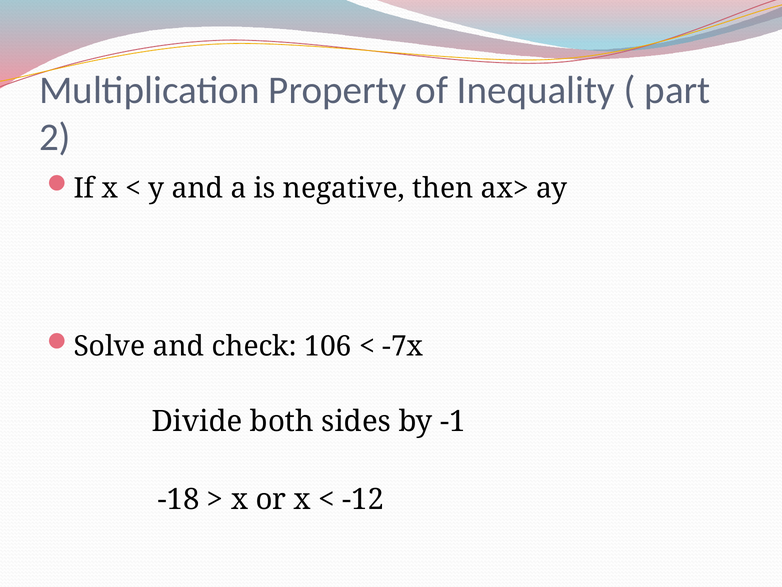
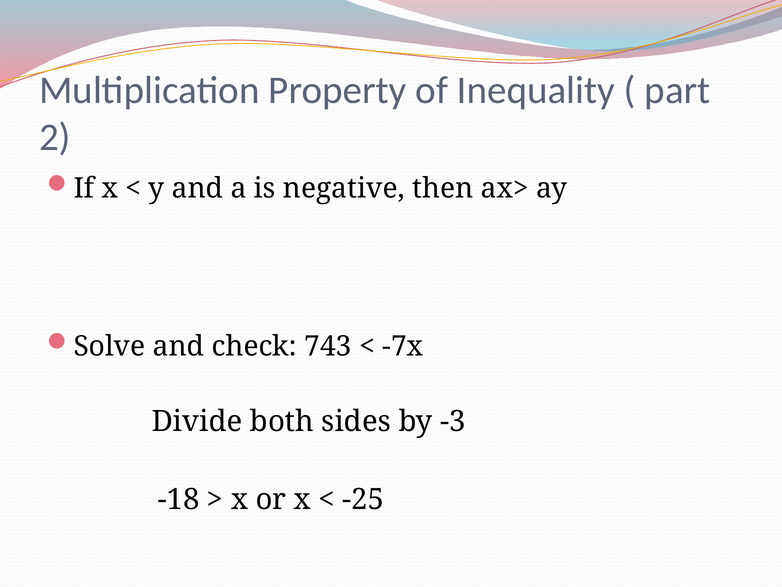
106: 106 -> 743 (328, 346)
-1: -1 -> -3 (453, 421)
-12: -12 -> -25 (363, 499)
